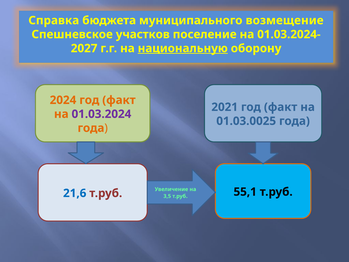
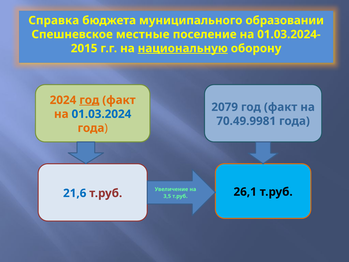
возмещение: возмещение -> образовании (285, 20)
участков: участков -> местные (143, 34)
2027: 2027 -> 2015 (84, 48)
год underline: none -> present (89, 100)
2021: 2021 -> 2079 (225, 107)
01.03.2024 colour: purple -> blue (101, 114)
01.03.0025: 01.03.0025 -> 70.49.9981 (246, 121)
55,1: 55,1 -> 26,1 (245, 192)
